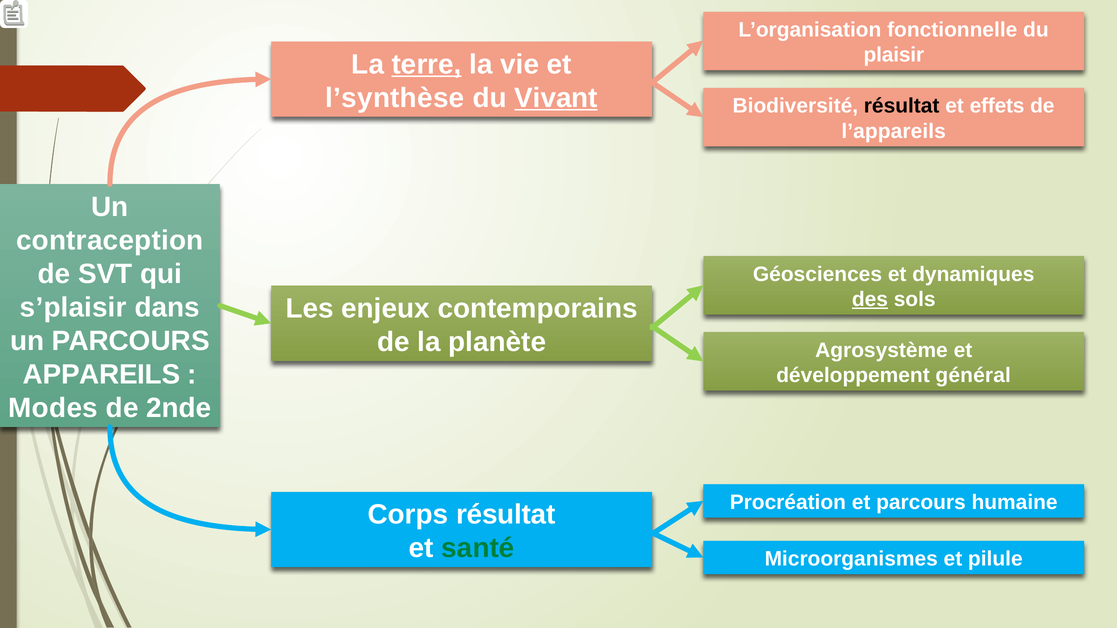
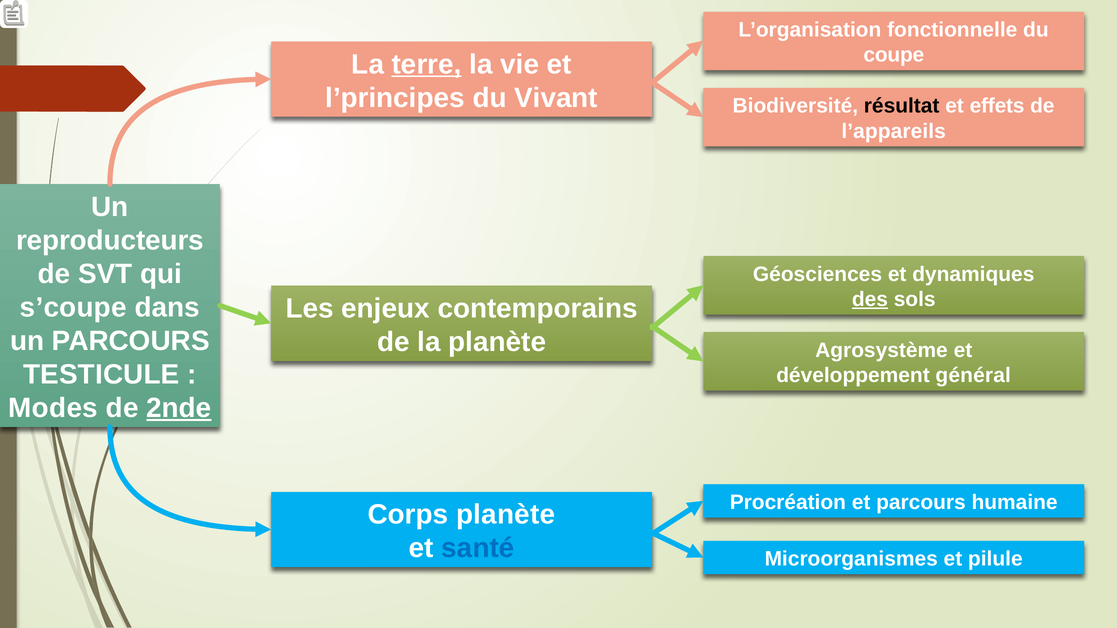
plaisir: plaisir -> coupe (894, 55)
l’synthèse: l’synthèse -> l’principes (395, 98)
Vivant underline: present -> none (556, 98)
contraception: contraception -> reproducteurs (110, 241)
s’plaisir: s’plaisir -> s’coupe (73, 308)
APPAREILS: APPAREILS -> TESTICULE (101, 375)
2nde underline: none -> present (179, 408)
Corps résultat: résultat -> planète (506, 515)
santé colour: green -> blue (478, 548)
